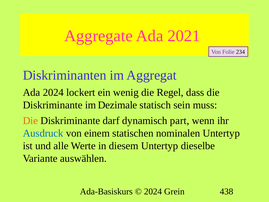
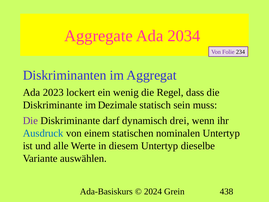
2021: 2021 -> 2034 (184, 36)
Ada 2024: 2024 -> 2023 (53, 92)
Die colour: orange -> purple (30, 120)
part: part -> drei (180, 120)
